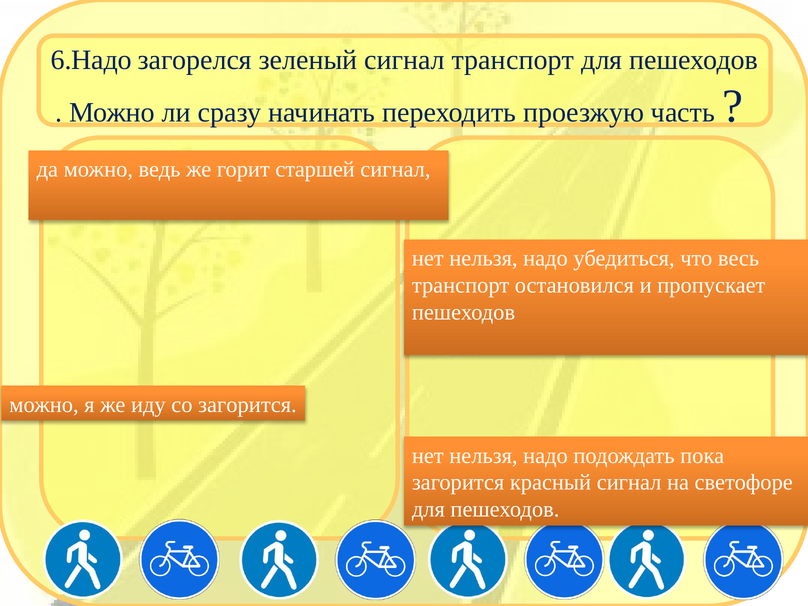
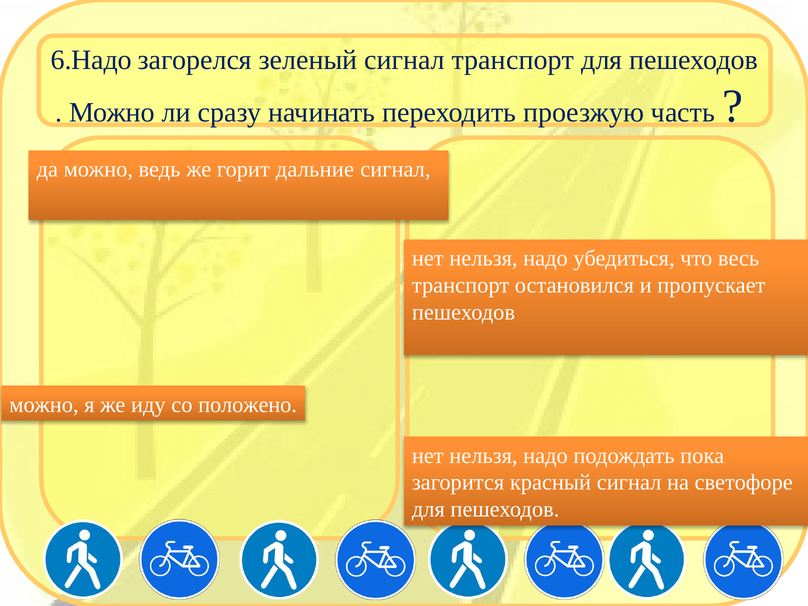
старшей: старшей -> дальние (315, 169)
со загорится: загорится -> положено (248, 405)
